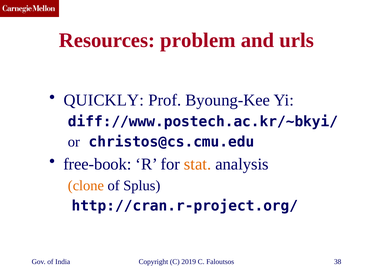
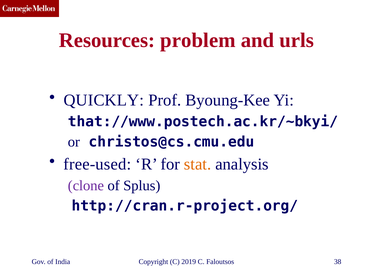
diff://www.postech.ac.kr/~bkyi/: diff://www.postech.ac.kr/~bkyi/ -> that://www.postech.ac.kr/~bkyi/ (203, 121)
free-book: free-book -> free-used (97, 164)
clone colour: orange -> purple (86, 185)
